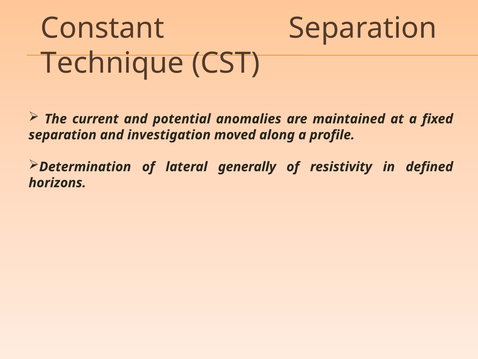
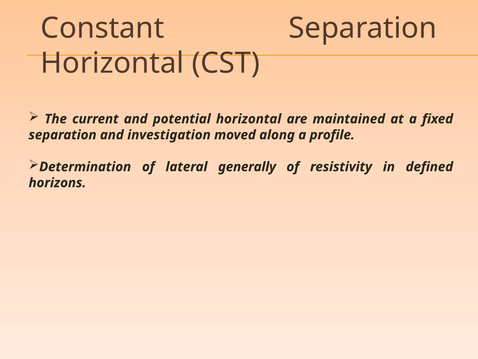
Technique: Technique -> Horizontal (112, 63)
potential anomalies: anomalies -> horizontal (249, 119)
